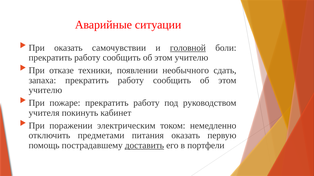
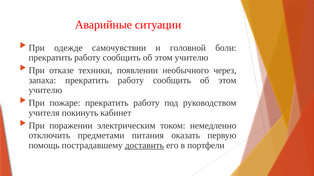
При оказать: оказать -> одежде (68, 48)
головной underline: present -> none (188, 48)
сдать: сдать -> через (225, 71)
